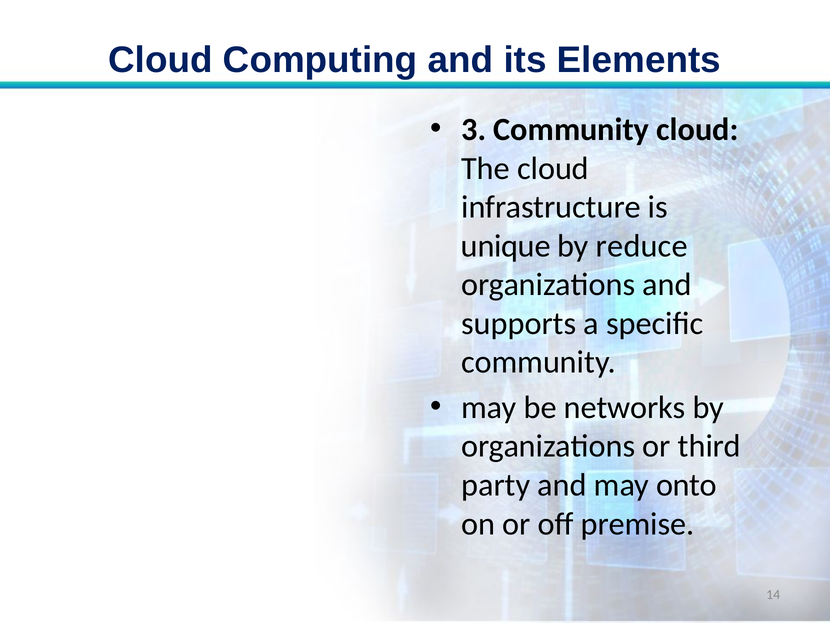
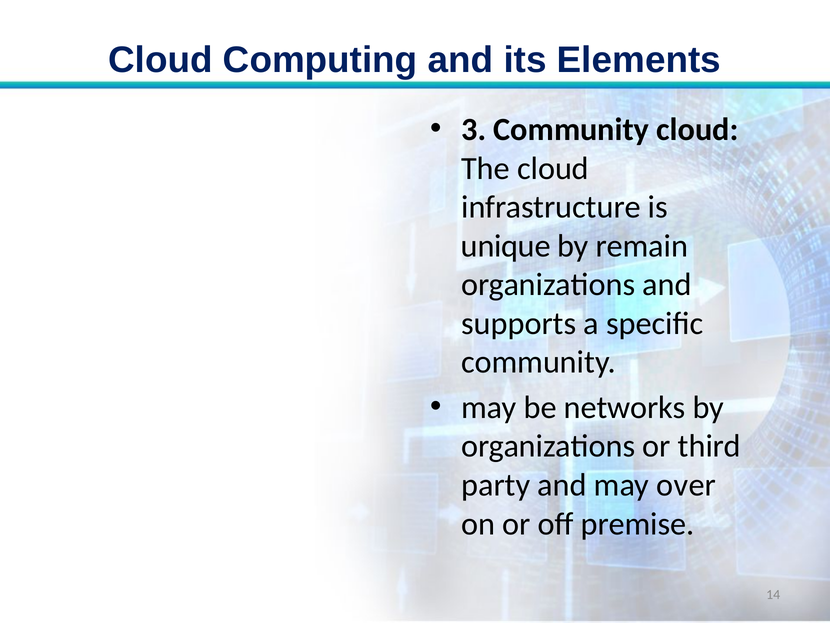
reduce: reduce -> remain (642, 246)
onto: onto -> over (686, 485)
